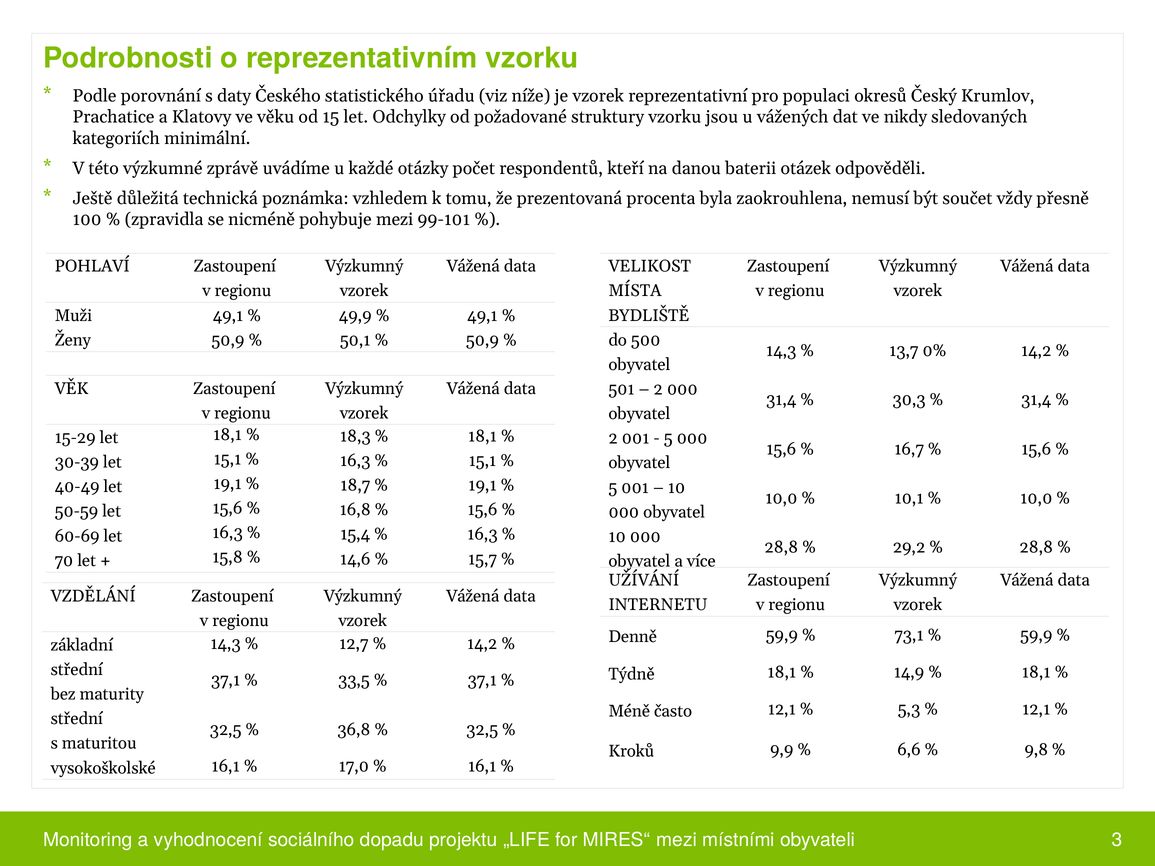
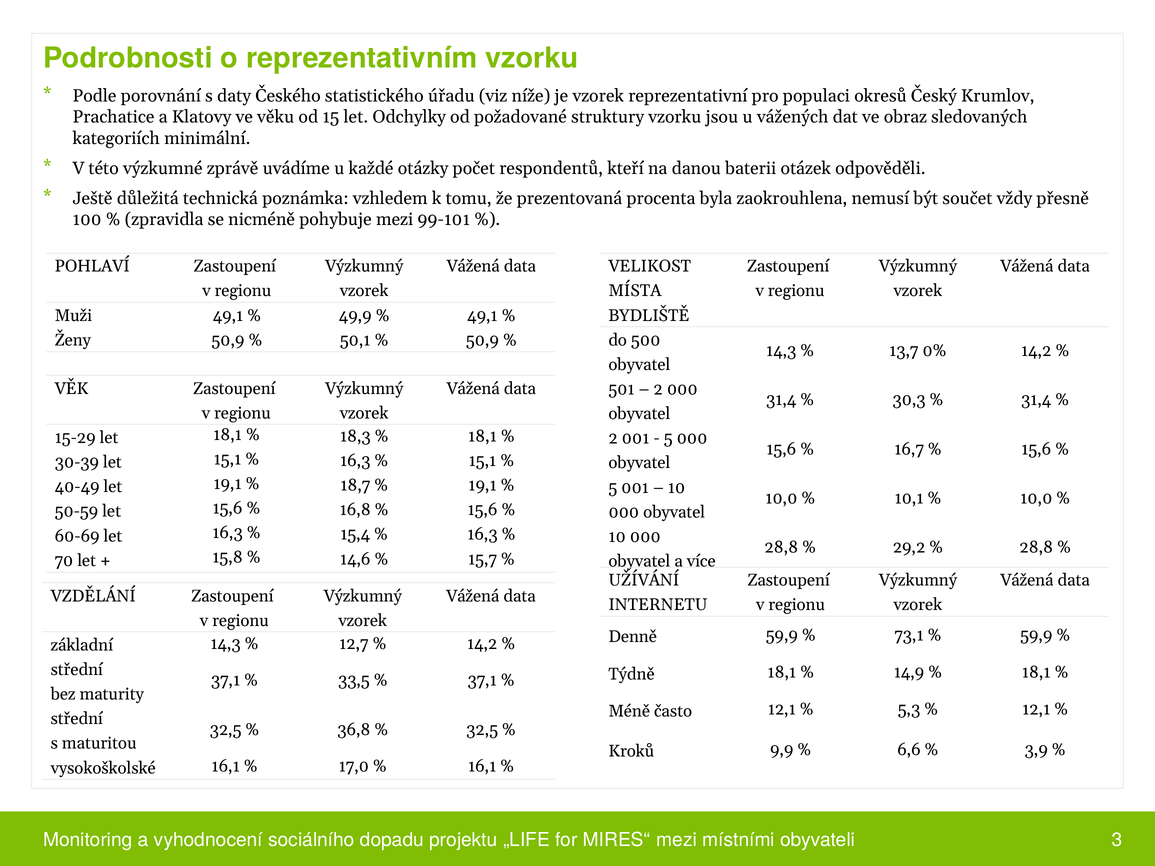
nikdy: nikdy -> obraz (905, 117)
9,8: 9,8 -> 3,9 (1036, 750)
